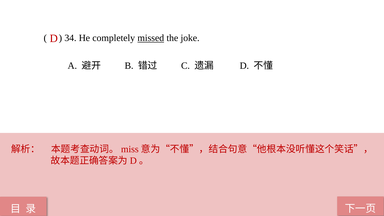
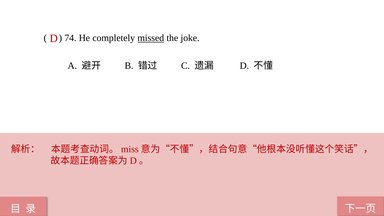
34: 34 -> 74 (70, 38)
